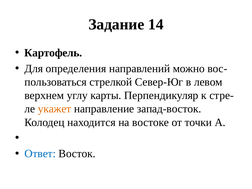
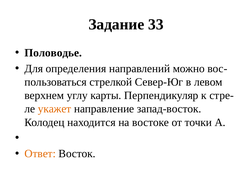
14: 14 -> 33 (156, 24)
Картофель: Картофель -> Половодье (53, 53)
Ответ colour: blue -> orange (40, 154)
